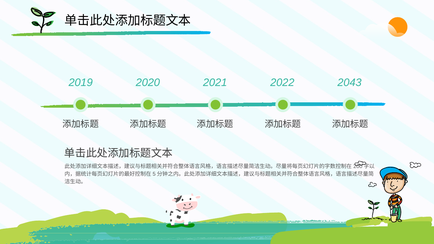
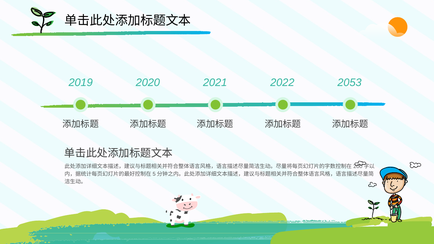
2043: 2043 -> 2053 (350, 83)
